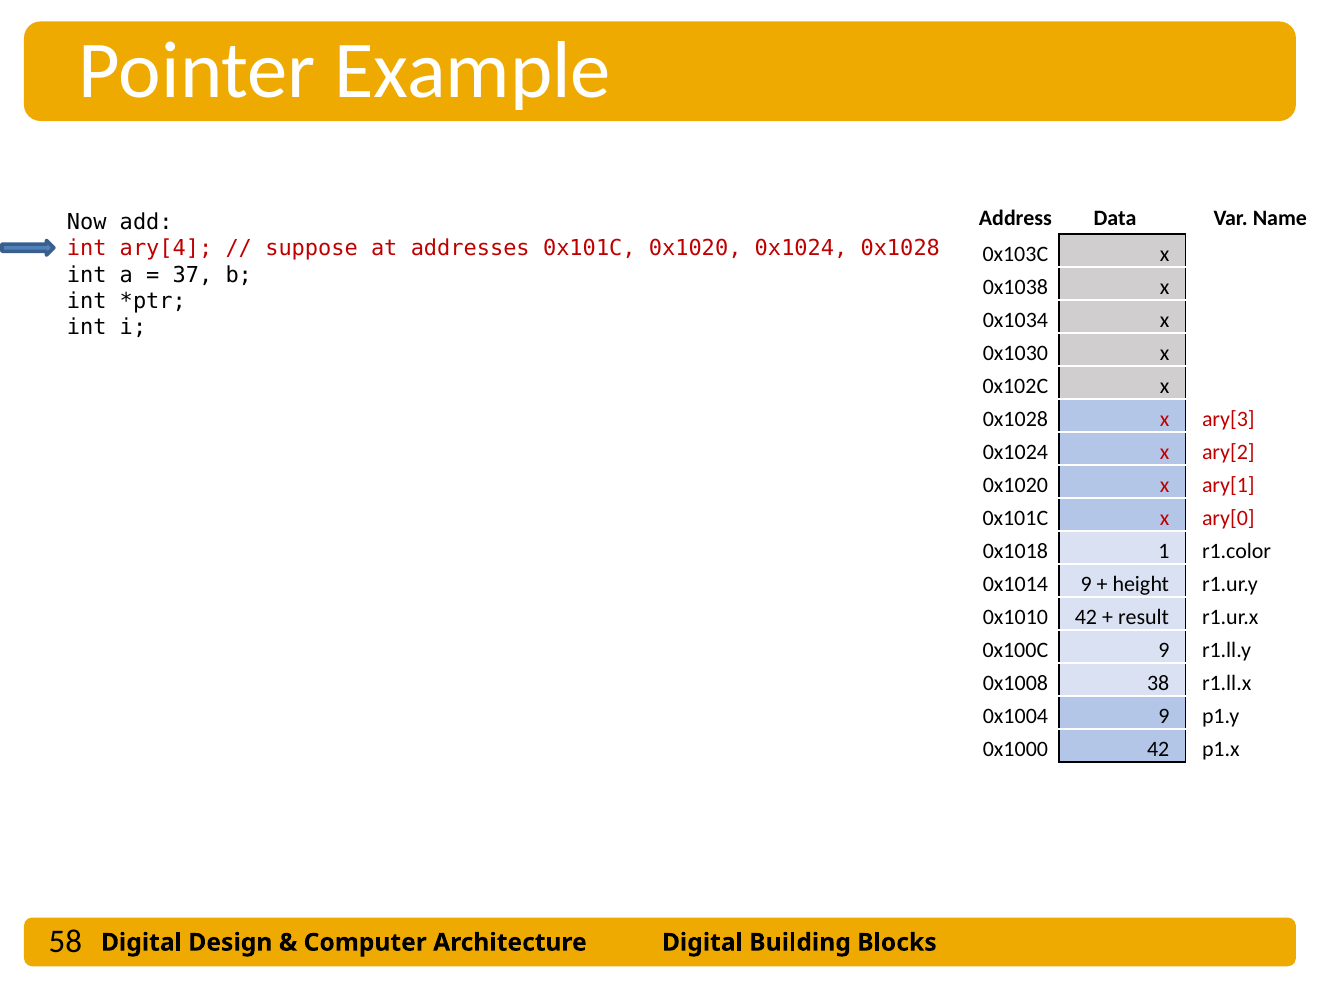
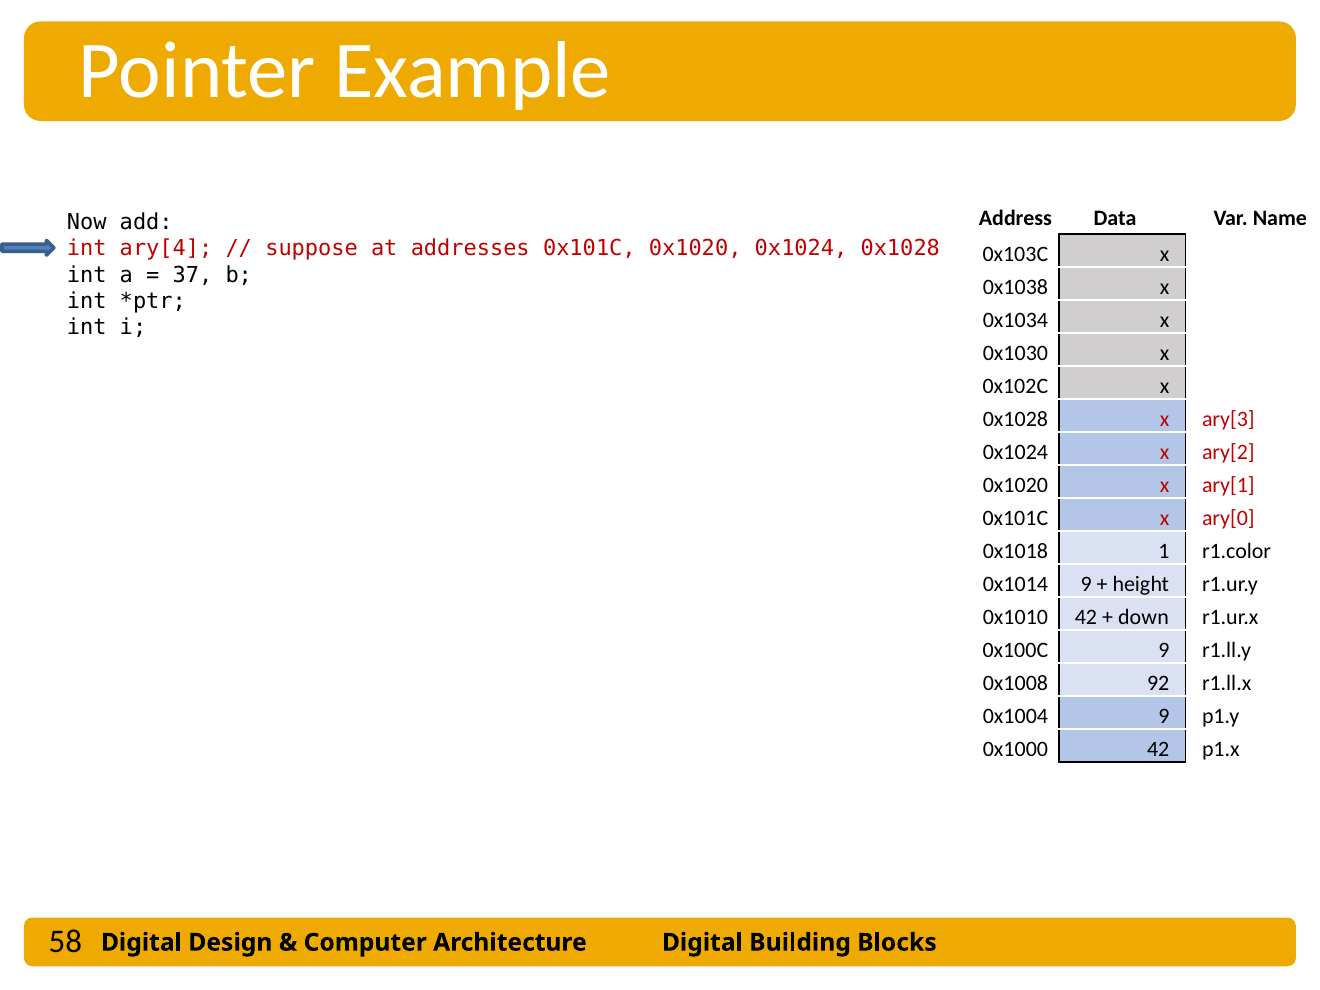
result: result -> down (1143, 617)
38: 38 -> 92 (1158, 683)
